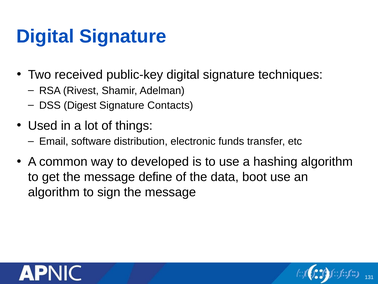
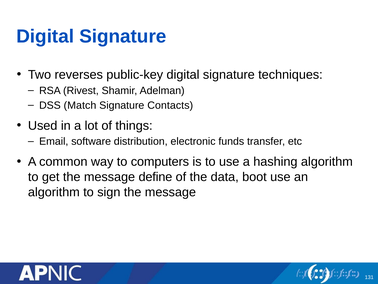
received: received -> reverses (79, 75)
Digest: Digest -> Match (80, 105)
developed: developed -> computers (160, 162)
